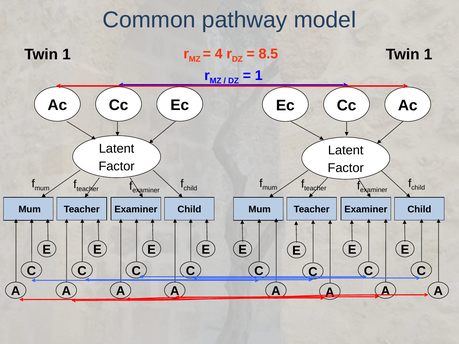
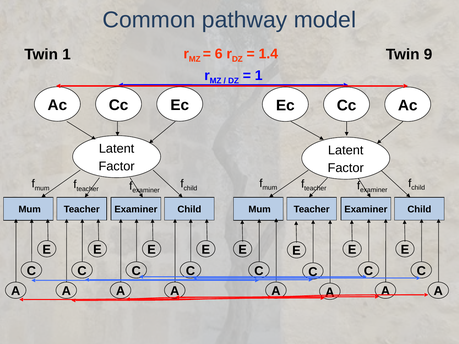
4: 4 -> 6 (219, 54)
8.5: 8.5 -> 1.4 (268, 54)
1: 1 -> 9 (428, 54)
